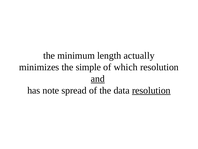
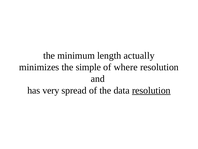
which: which -> where (126, 67)
and underline: present -> none (98, 79)
note: note -> very (51, 90)
